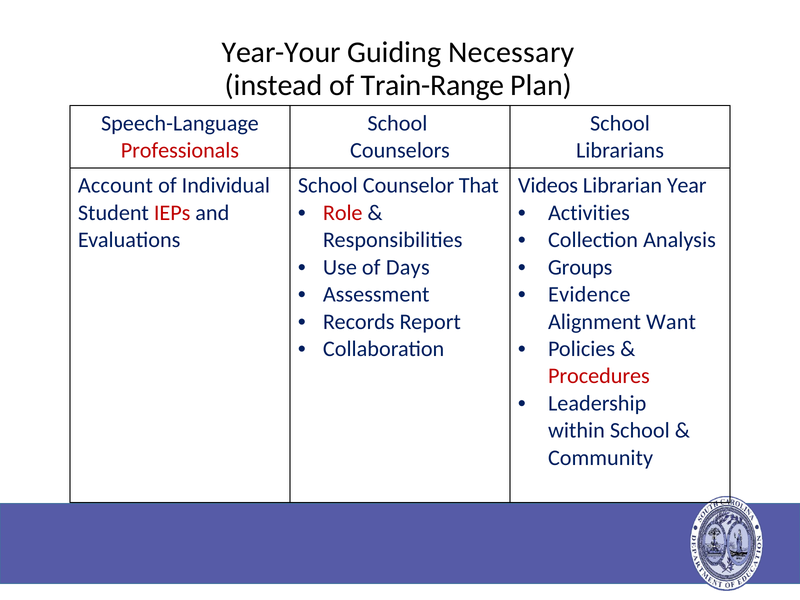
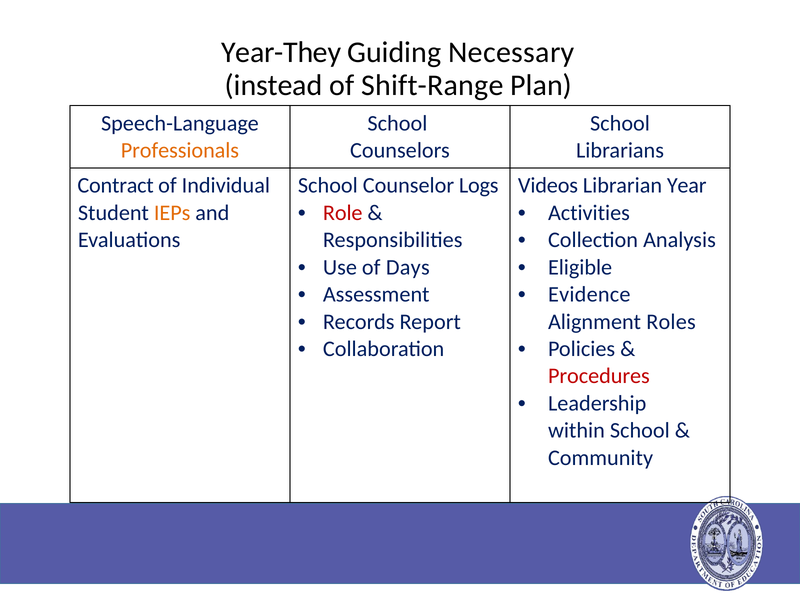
Year-Your: Year-Your -> Year-They (281, 52)
Train-Range: Train-Range -> Shift-Range (432, 85)
Professionals colour: red -> orange (180, 150)
Account: Account -> Contract (116, 186)
That: That -> Logs (479, 186)
IEPs colour: red -> orange (172, 213)
Groups: Groups -> Eligible (580, 267)
Want: Want -> Roles (671, 322)
